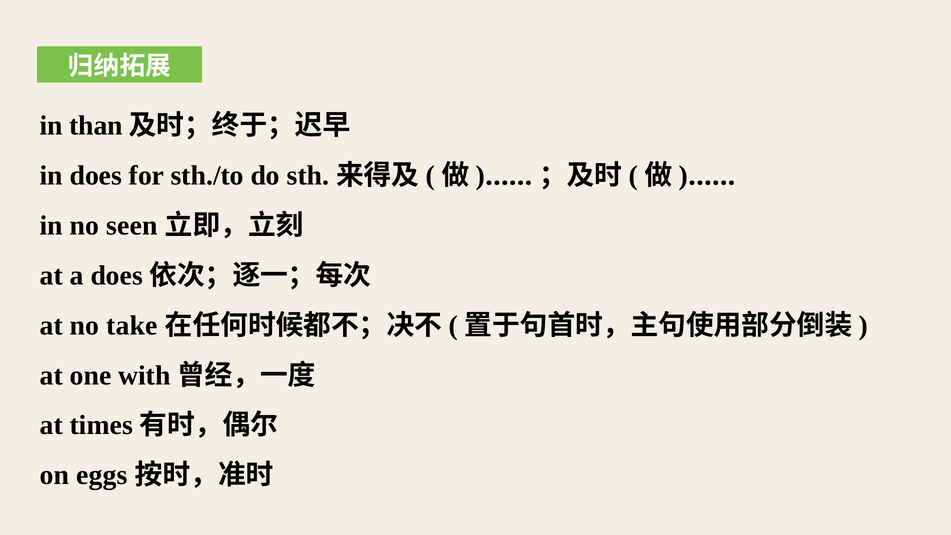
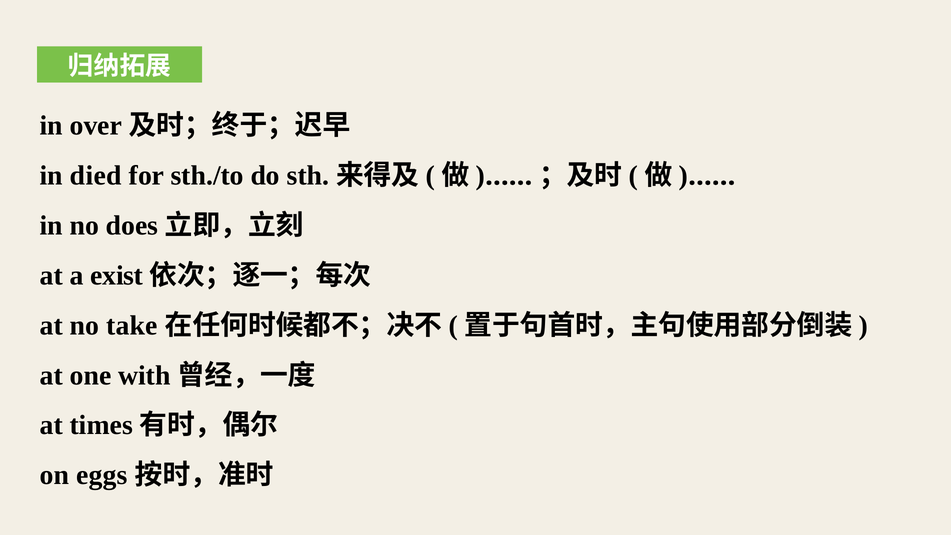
than: than -> over (96, 126)
in does: does -> died (96, 176)
seen: seen -> does (132, 226)
a does: does -> exist (117, 276)
